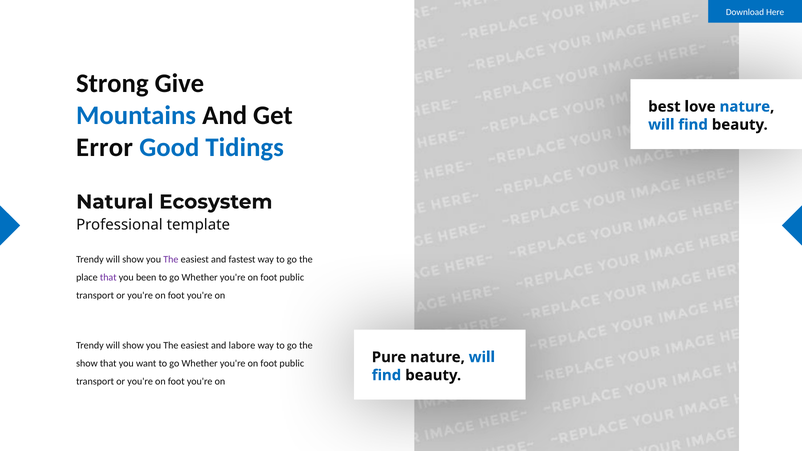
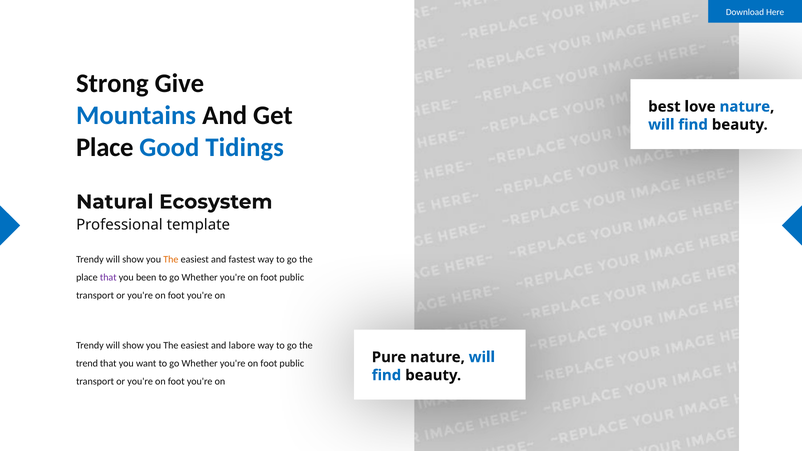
Error: Error -> Place (105, 148)
The colour: purple -> orange (171, 260)
show: show -> trend (87, 363)
